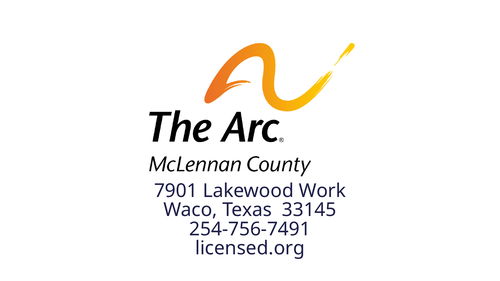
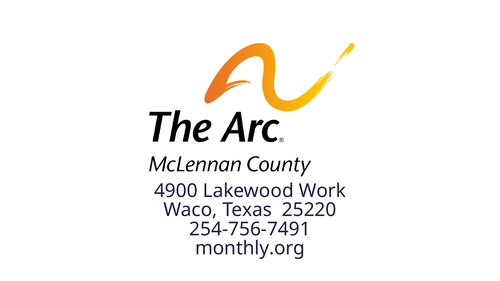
7901: 7901 -> 4900 (176, 191)
33145: 33145 -> 25220 (309, 210)
licensed.org: licensed.org -> monthly.org (250, 248)
